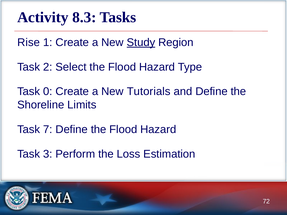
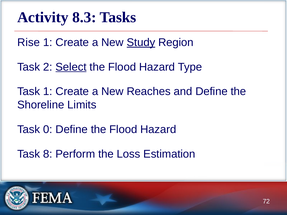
Select underline: none -> present (71, 67)
Task 0: 0 -> 1 (48, 92)
Tutorials: Tutorials -> Reaches (149, 92)
7: 7 -> 0 (48, 130)
3: 3 -> 8 (48, 154)
